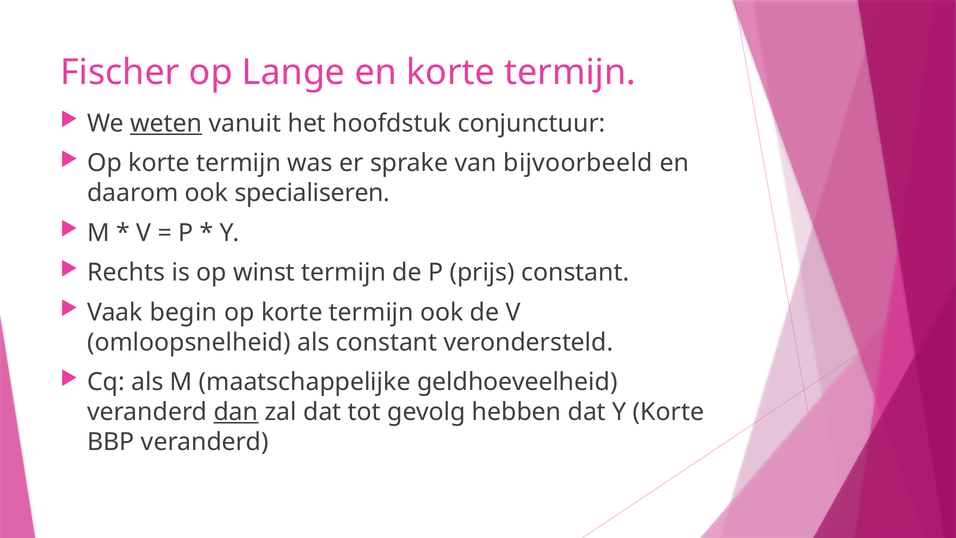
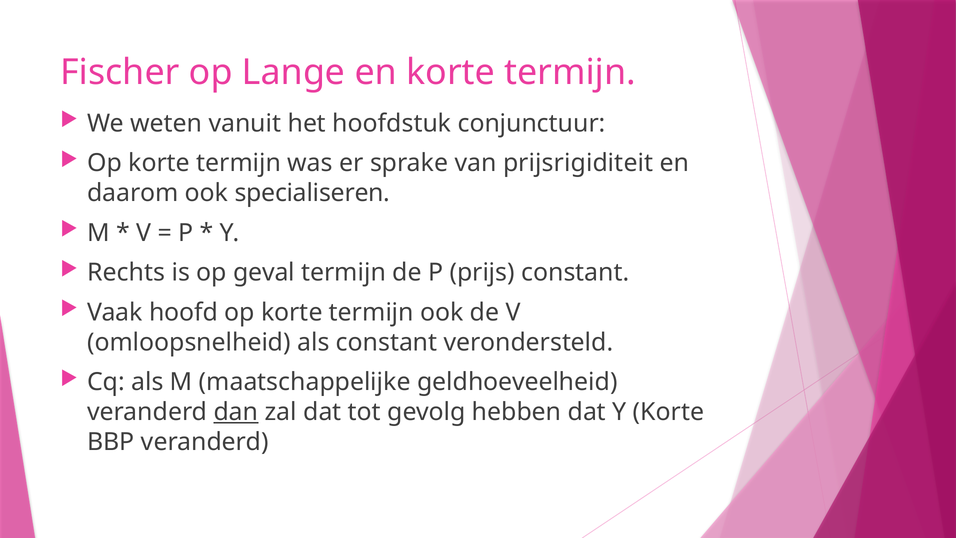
weten underline: present -> none (166, 123)
bijvoorbeeld: bijvoorbeeld -> prijsrigiditeit (578, 163)
winst: winst -> geval (264, 272)
begin: begin -> hoofd (184, 312)
